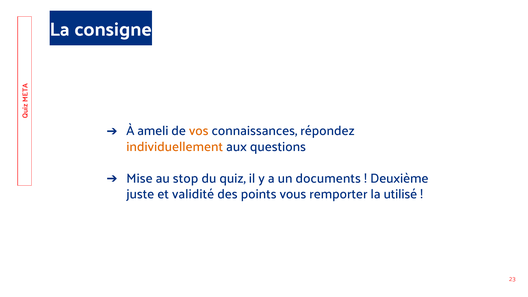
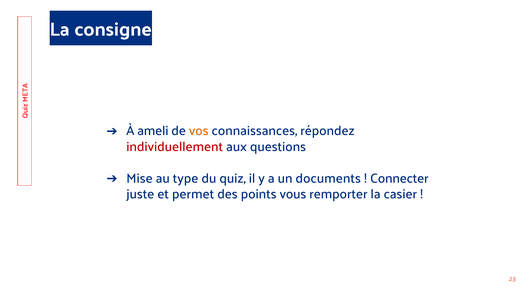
individuellement colour: orange -> red (175, 147)
stop: stop -> type (186, 178)
Deuxième: Deuxième -> Connecter (399, 178)
validité: validité -> permet (193, 194)
utilisé: utilisé -> casier (400, 194)
